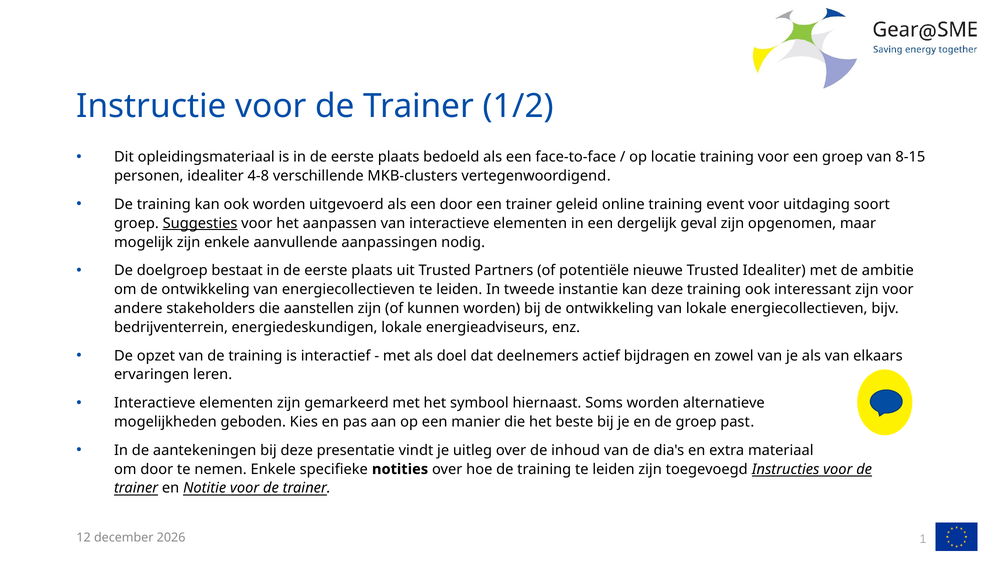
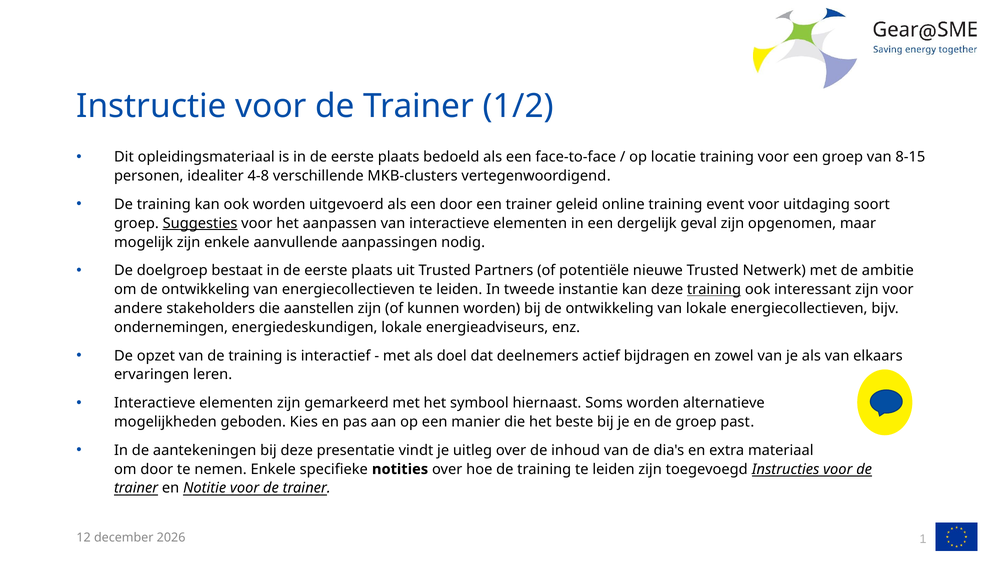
Trusted Idealiter: Idealiter -> Netwerk (774, 271)
training underline: none -> present (714, 290)
bedrijventerrein: bedrijventerrein -> ondernemingen (171, 327)
